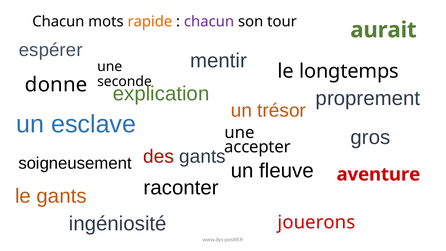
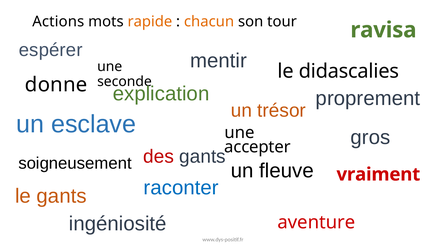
Chacun: Chacun -> Actions (58, 22)
chacun colour: purple -> orange (209, 22)
aurait: aurait -> ravisa (383, 30)
longtemps: longtemps -> didascalies (349, 71)
aventure: aventure -> vraiment (378, 174)
raconter colour: black -> blue (181, 188)
jouerons: jouerons -> aventure (316, 222)
